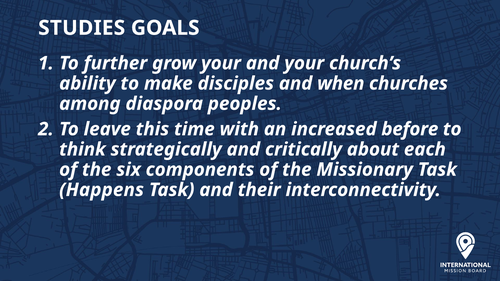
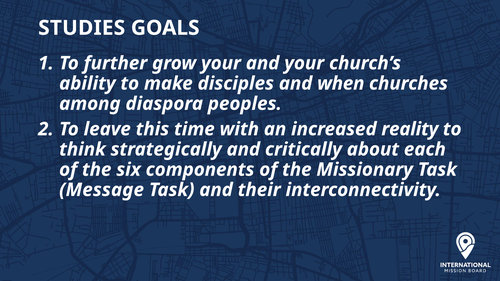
before: before -> reality (410, 129)
Happens: Happens -> Message (102, 190)
